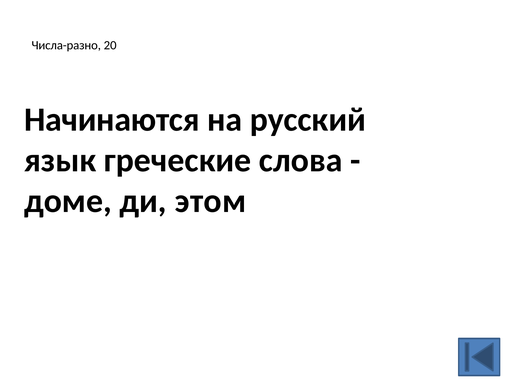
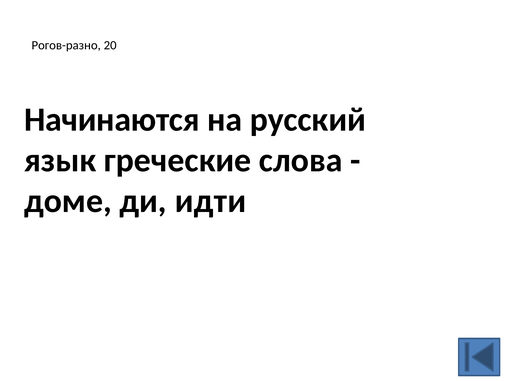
Числа-разно: Числа-разно -> Рогов-разно (66, 45)
этом: этом -> идти (211, 201)
